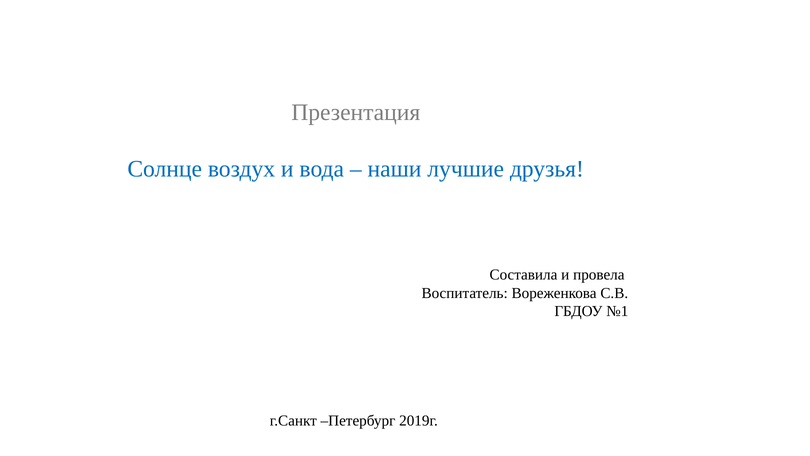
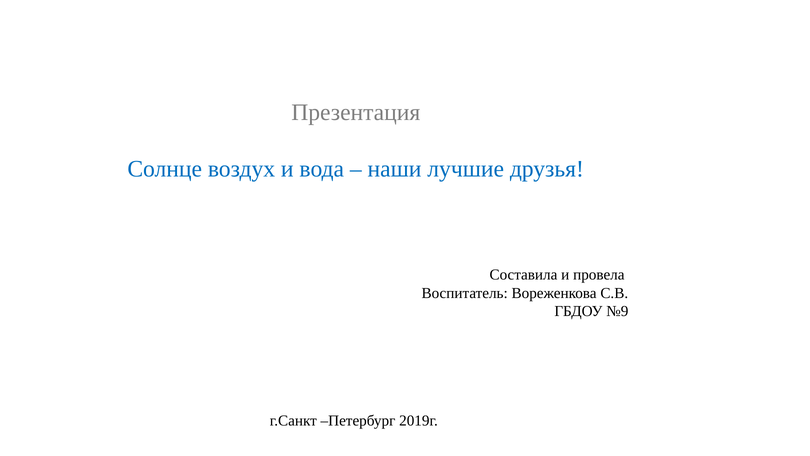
№1: №1 -> №9 (617, 311)
